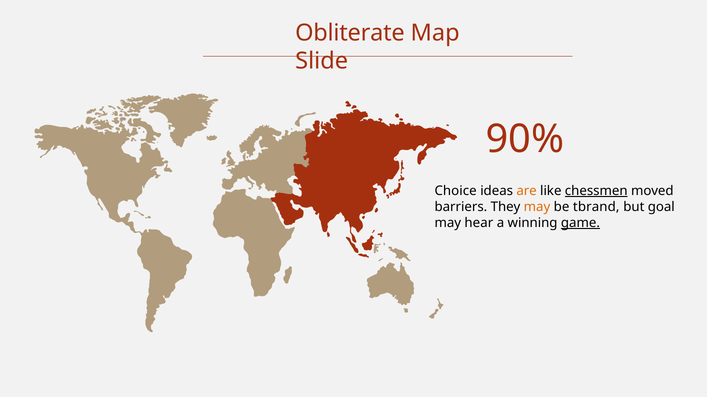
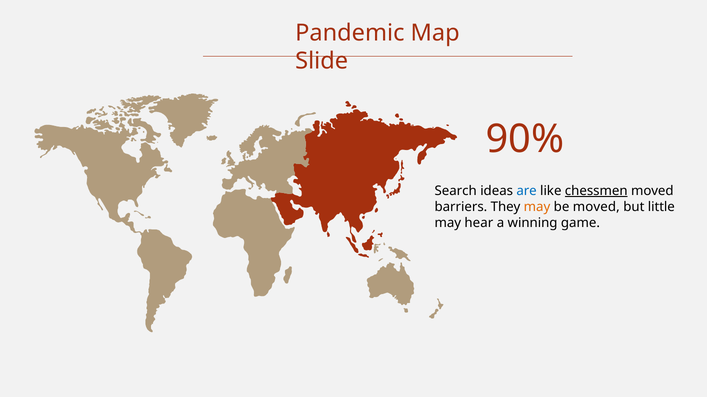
Obliterate: Obliterate -> Pandemic (350, 33)
Choice: Choice -> Search (456, 191)
are colour: orange -> blue (527, 191)
be tbrand: tbrand -> moved (596, 207)
goal: goal -> little (661, 207)
game underline: present -> none (580, 223)
